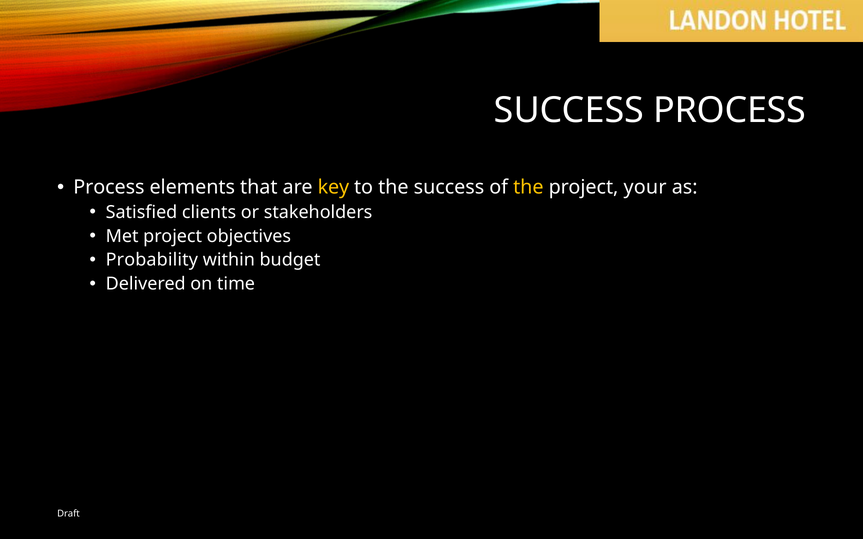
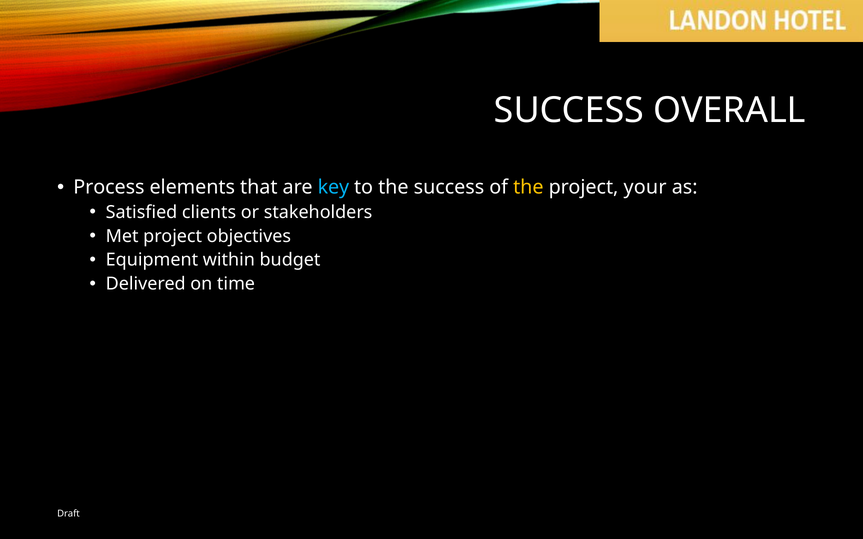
SUCCESS PROCESS: PROCESS -> OVERALL (729, 111)
key colour: yellow -> light blue (333, 187)
Probability: Probability -> Equipment (152, 260)
